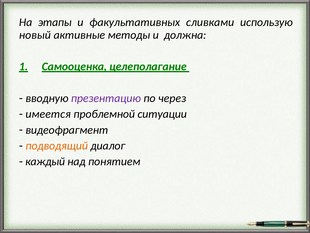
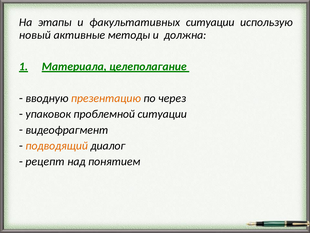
факультативных сливками: сливками -> ситуации (210, 22)
Самооценка: Самооценка -> Материала (74, 66)
презентацию colour: purple -> orange (106, 98)
имеется: имеется -> упаковок (48, 114)
каждый: каждый -> рецепт (45, 161)
